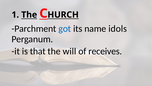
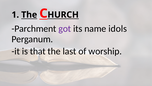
got colour: blue -> purple (65, 29)
will: will -> last (69, 51)
receives: receives -> worship (105, 51)
